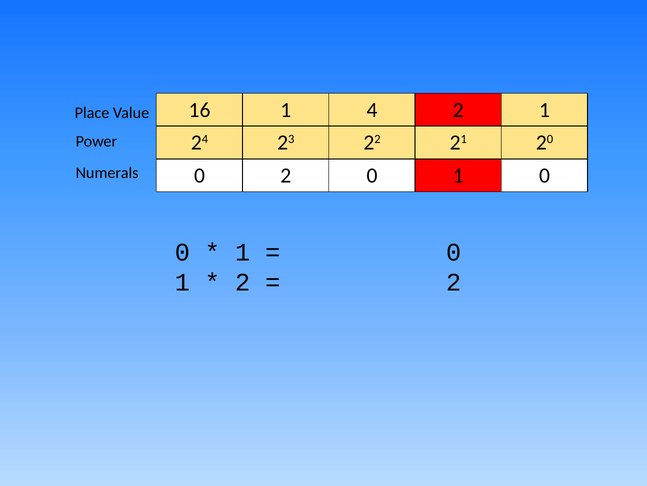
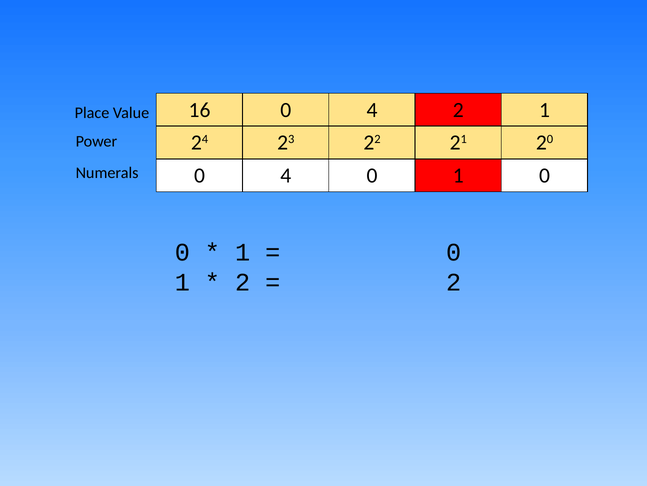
16 1: 1 -> 0 (286, 110)
2: 2 -> 4 (286, 175)
